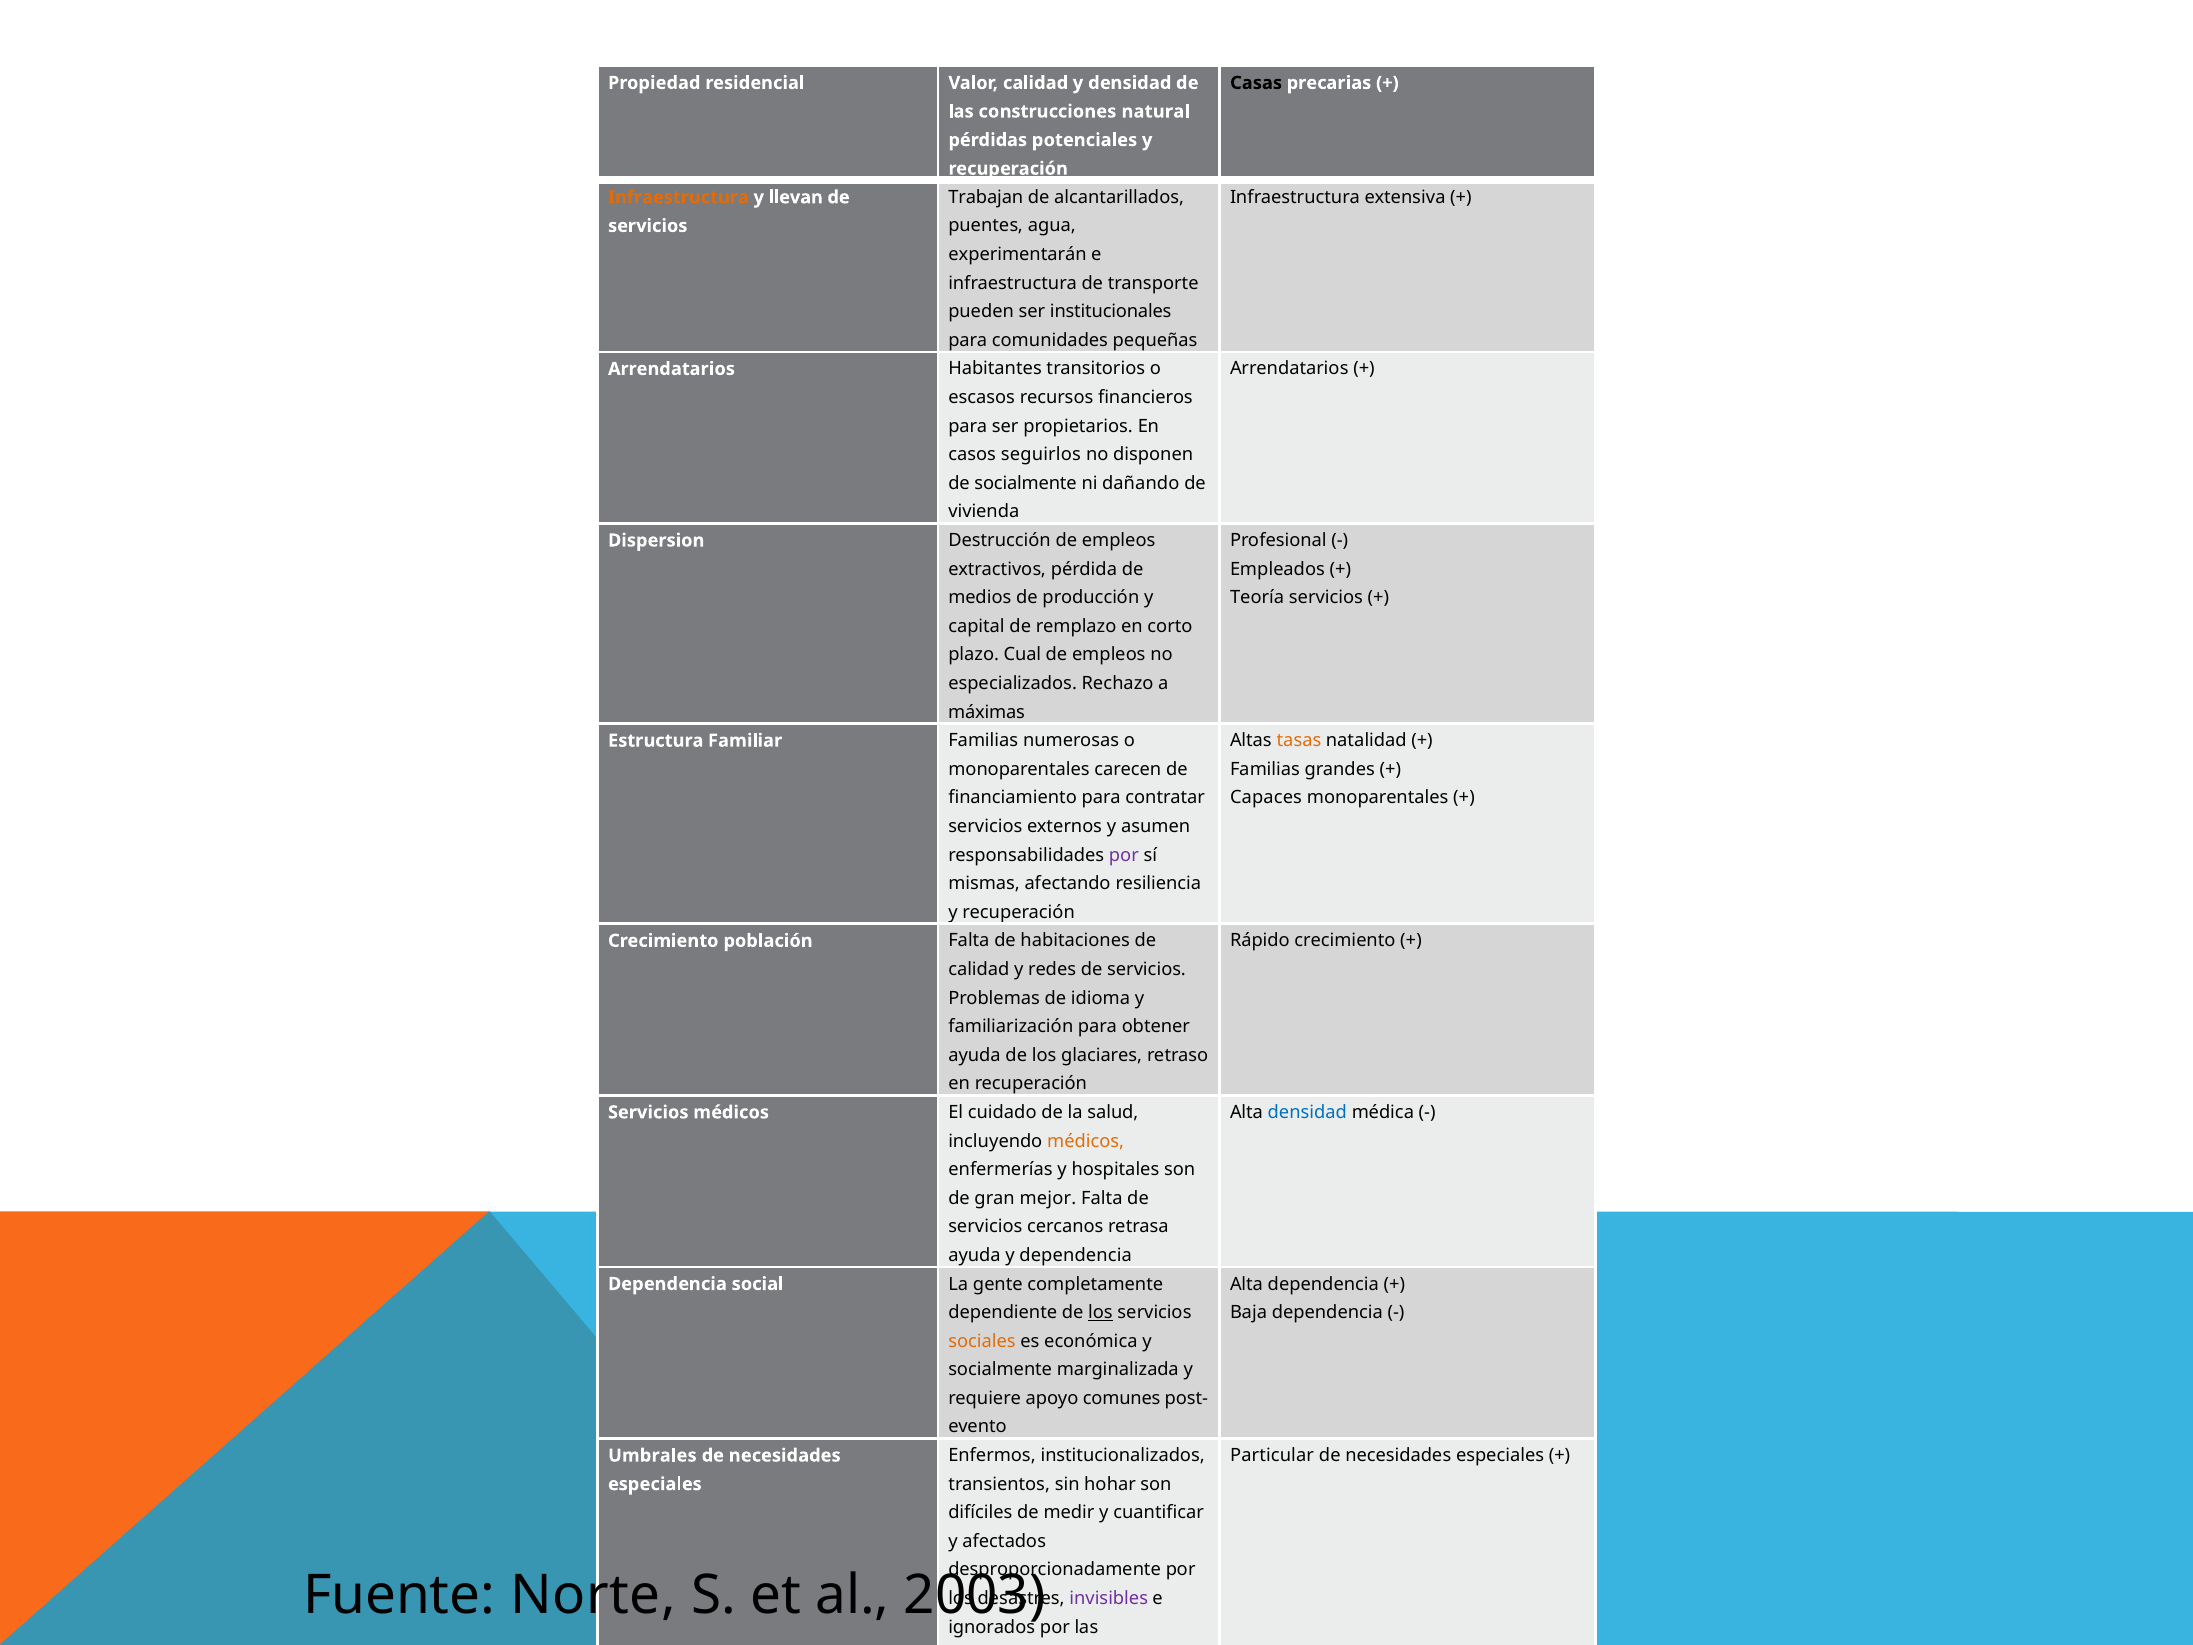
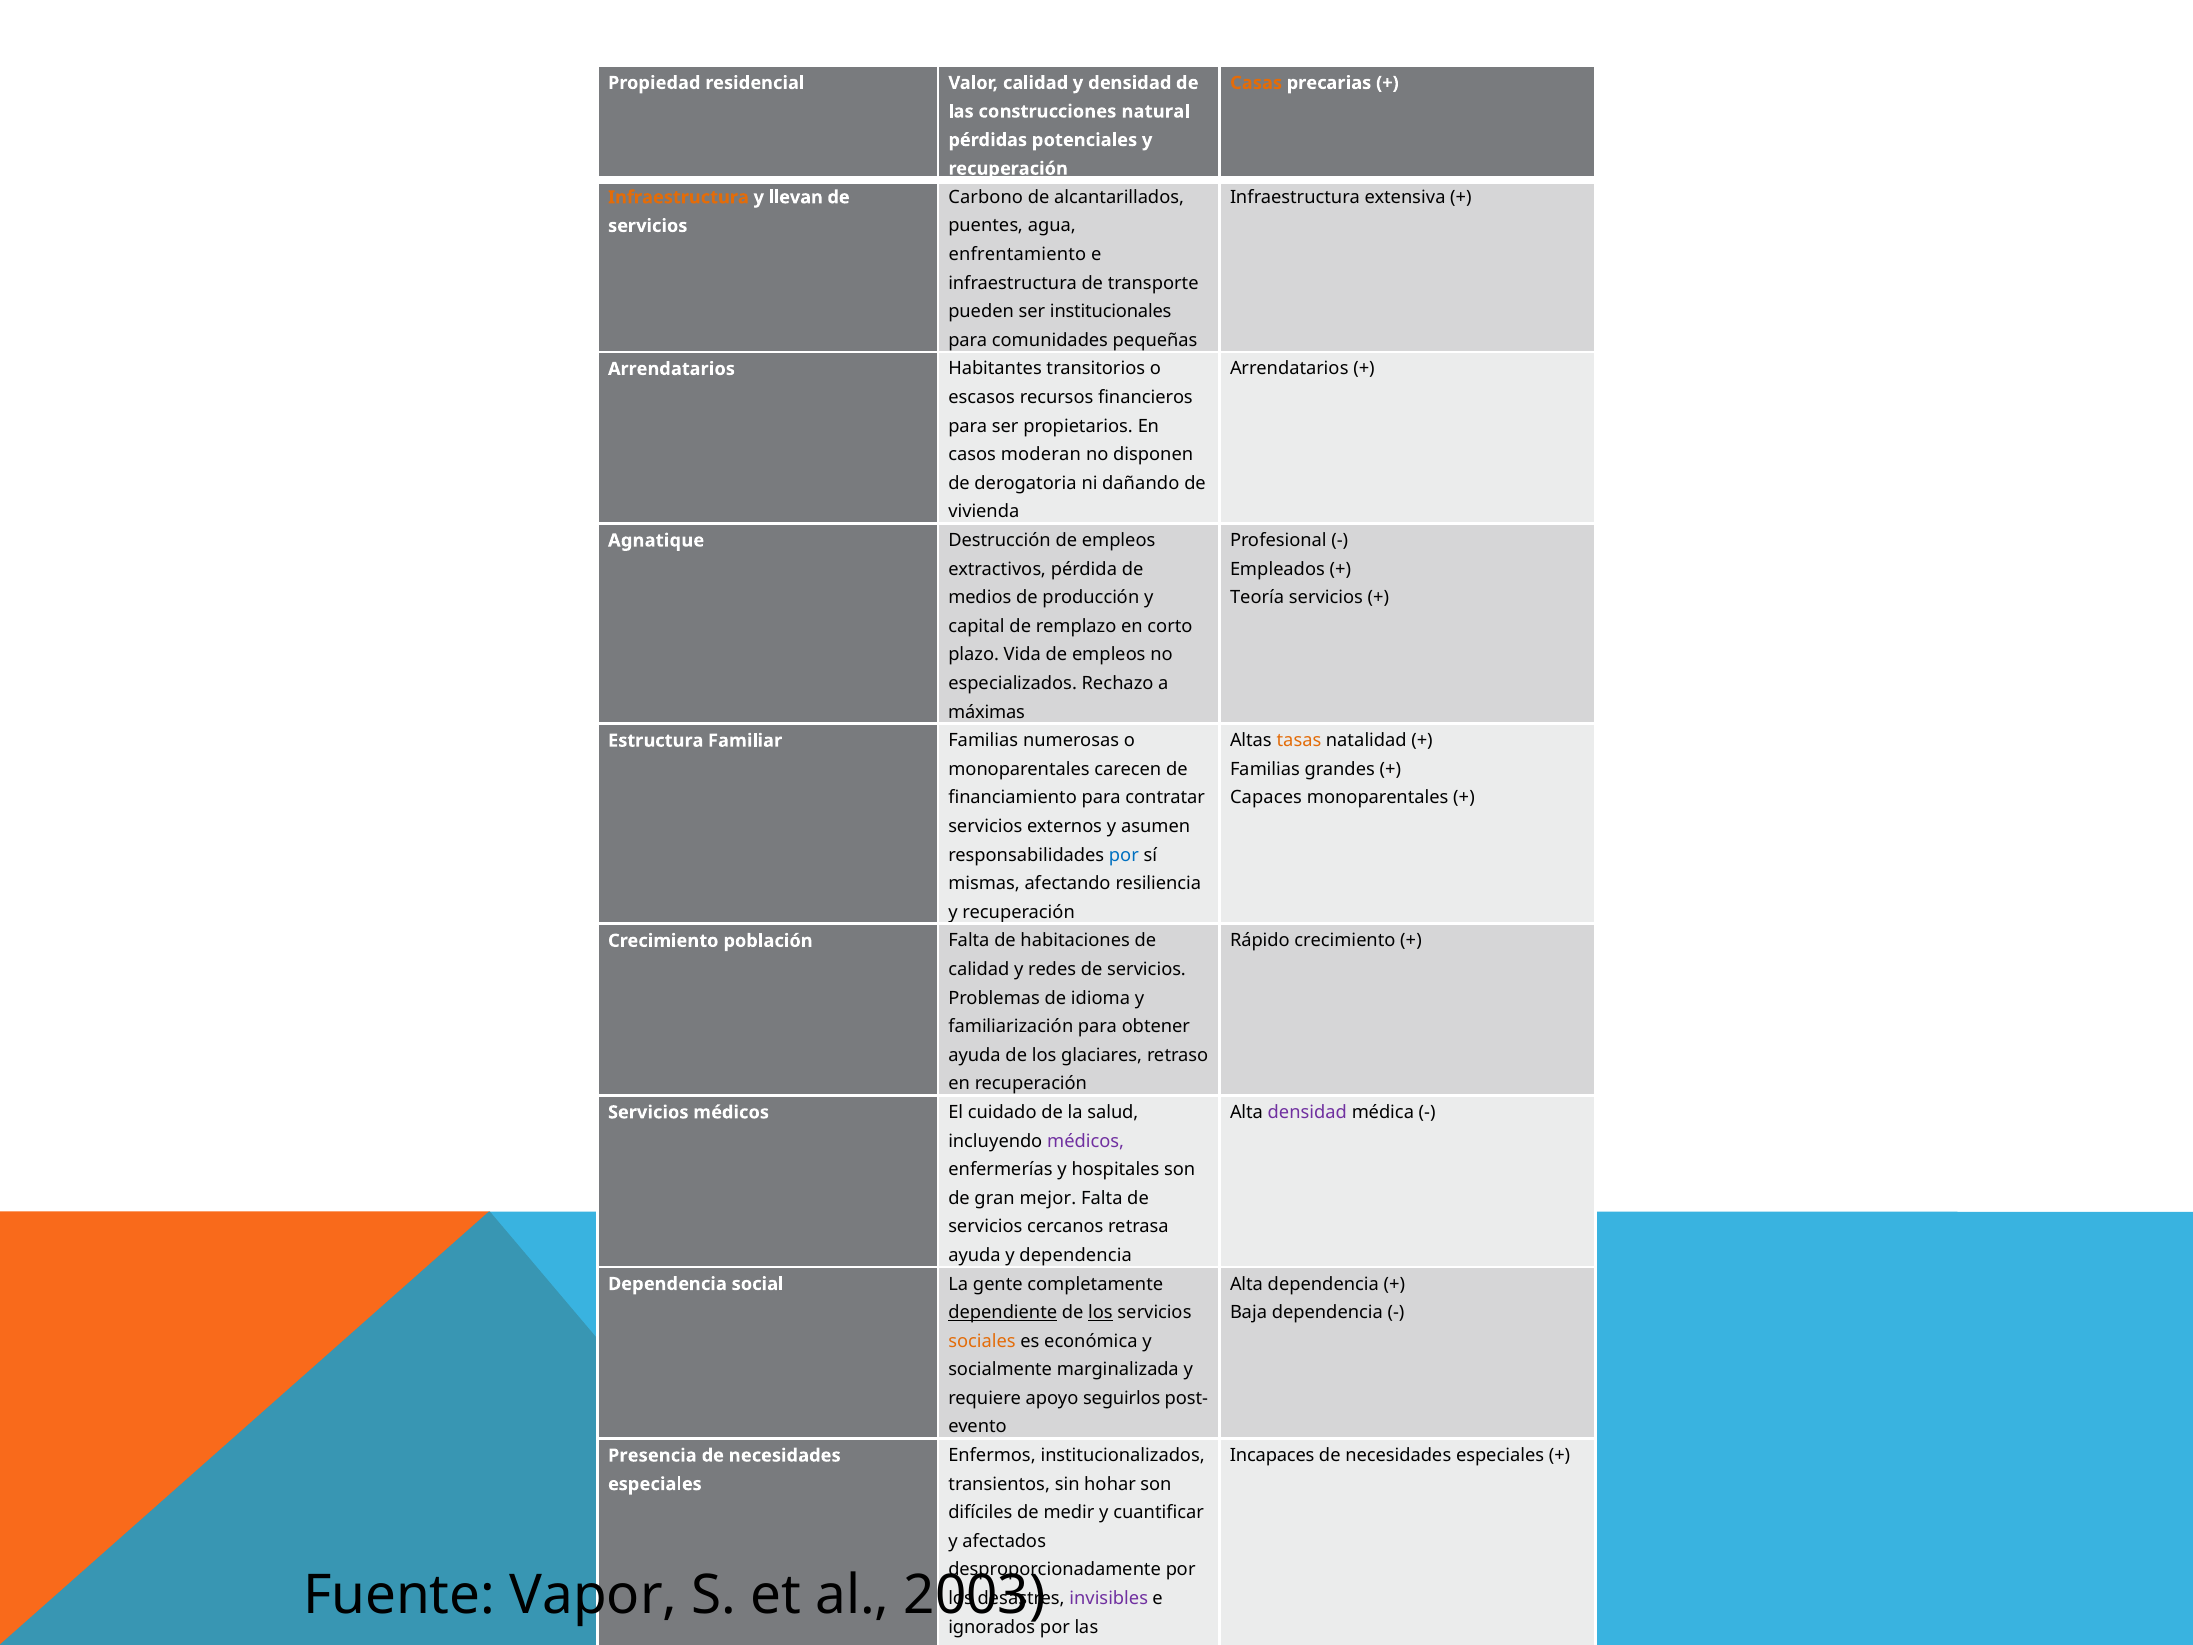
Casas colour: black -> orange (1256, 83)
Trabajan: Trabajan -> Carbono (986, 197)
experimentarán: experimentarán -> enfrentamiento (1017, 254)
seguirlos: seguirlos -> moderan (1041, 455)
de socialmente: socialmente -> derogatoria (1025, 483)
Dispersion: Dispersion -> Agnatique (656, 540)
Cual: Cual -> Vida (1022, 655)
por colour: purple -> blue (1124, 855)
densidad colour: blue -> purple (1307, 1112)
médicos colour: orange -> purple (1086, 1141)
dependiente underline: none -> present (1003, 1312)
comunes: comunes -> seguirlos (1122, 1398)
Particular: Particular -> Incapaces (1272, 1455)
Umbrales: Umbrales -> Presencia (652, 1455)
Norte: Norte -> Vapor (593, 1595)
